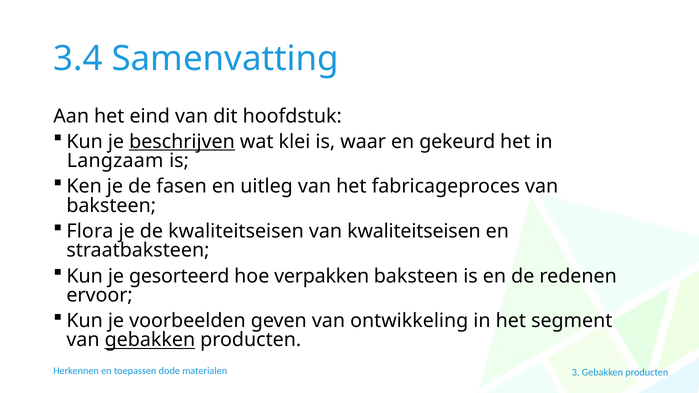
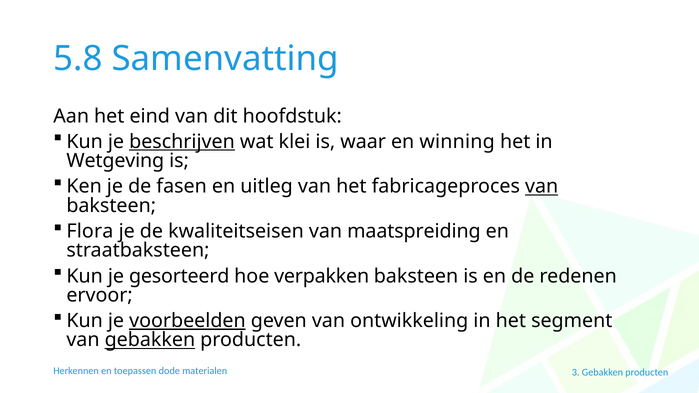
3.4: 3.4 -> 5.8 (78, 59)
gekeurd: gekeurd -> winning (457, 142)
Langzaam: Langzaam -> Wetgeving (115, 161)
van underline: none -> present (542, 187)
van kwaliteitseisen: kwaliteitseisen -> maatspreiding (414, 231)
voorbeelden underline: none -> present (187, 321)
